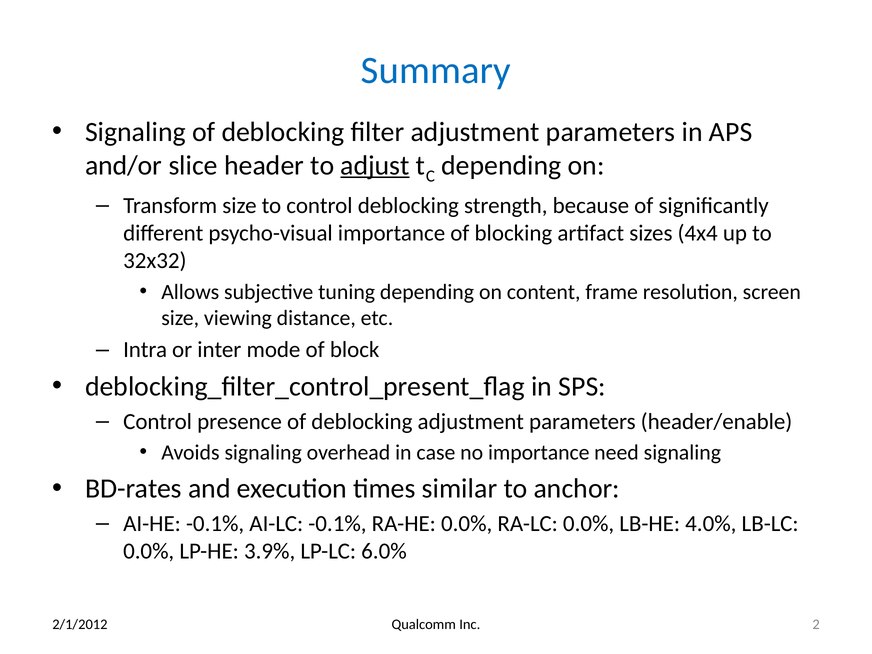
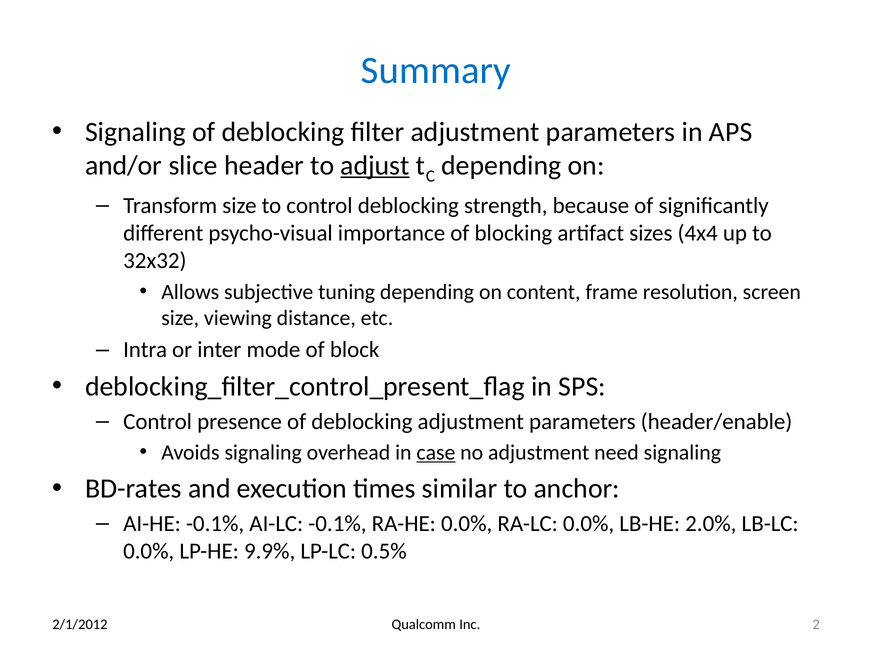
case underline: none -> present (436, 453)
no importance: importance -> adjustment (539, 453)
4.0%: 4.0% -> 2.0% (711, 524)
3.9%: 3.9% -> 9.9% (270, 551)
6.0%: 6.0% -> 0.5% (384, 551)
